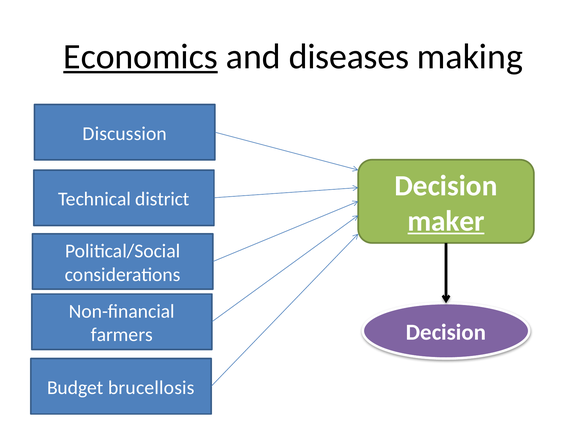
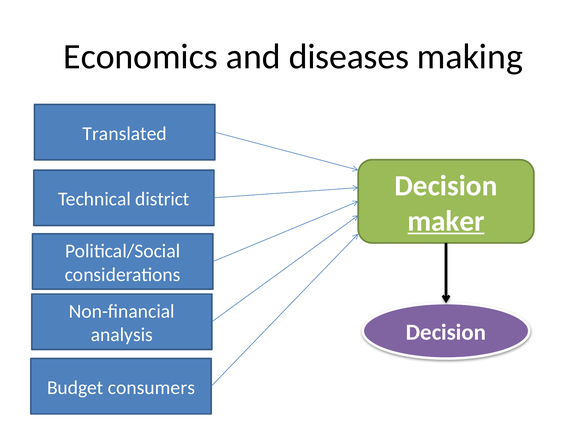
Economics underline: present -> none (141, 57)
Discussion: Discussion -> Translated (125, 134)
farmers: farmers -> analysis (122, 335)
brucellosis: brucellosis -> consumers (151, 388)
